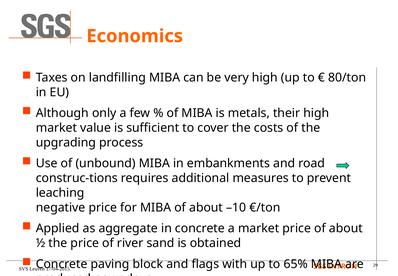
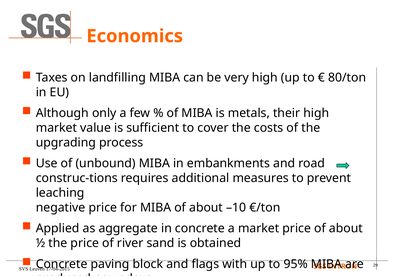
65%: 65% -> 95% (296, 264)
